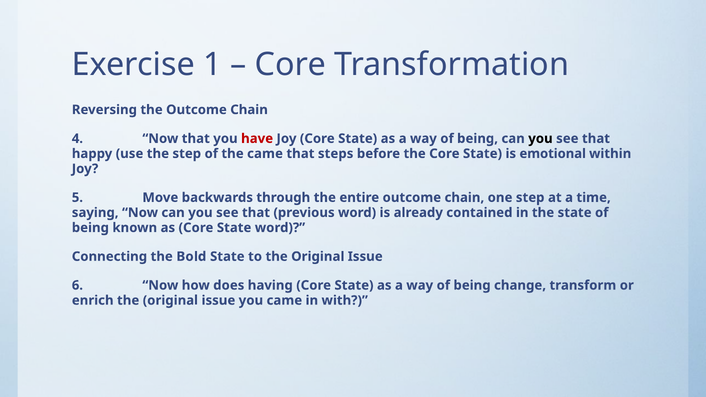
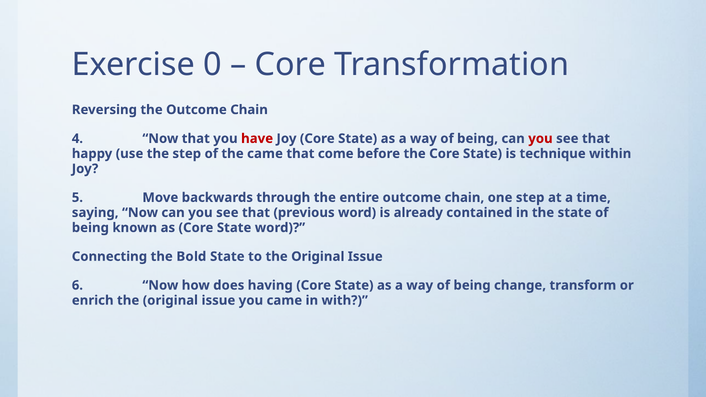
1: 1 -> 0 (213, 65)
you colour: black -> red (540, 139)
steps: steps -> come (336, 154)
emotional: emotional -> technique (553, 154)
